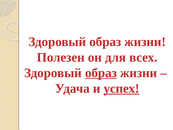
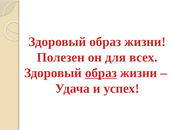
успех underline: present -> none (122, 88)
